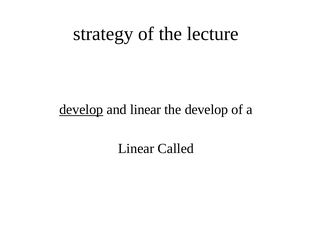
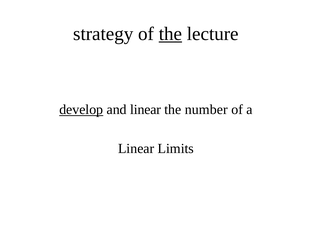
the underline: none -> present (170, 34)
the develop: develop -> number (206, 110)
Called: Called -> Limits (176, 148)
